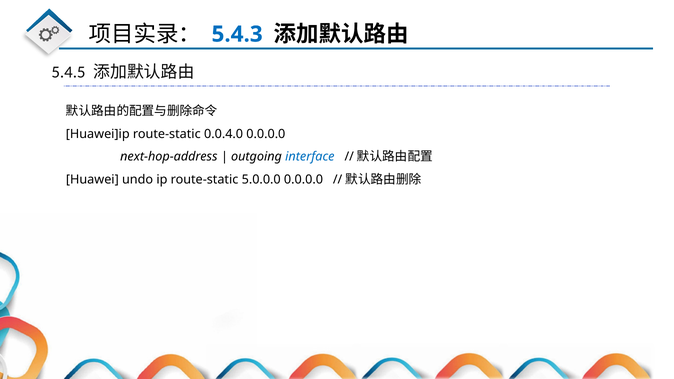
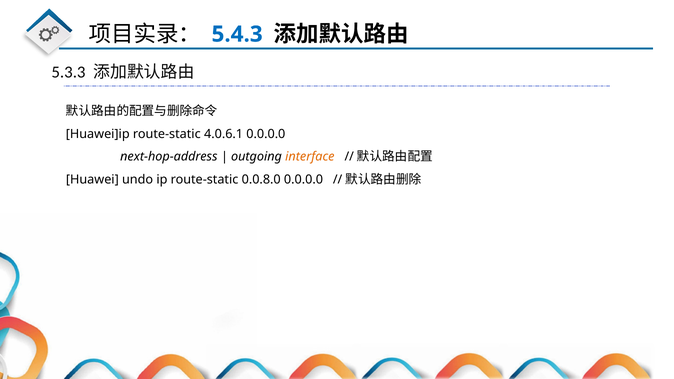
5.4.5: 5.4.5 -> 5.3.3 (68, 72)
0.0.4.0: 0.0.4.0 -> 4.0.6.1 (224, 134)
interface colour: blue -> orange (310, 157)
5.0.0.0: 5.0.0.0 -> 0.0.8.0 (261, 179)
